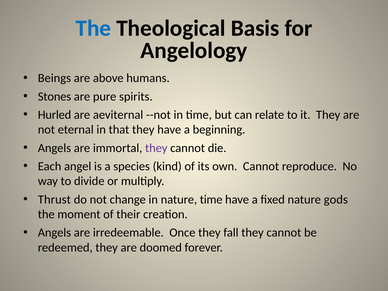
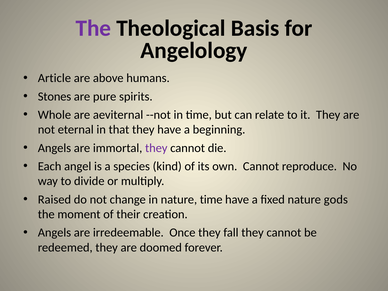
The colour: blue -> purple (93, 28)
Beings: Beings -> Article (54, 78)
Hurled: Hurled -> Whole (54, 115)
Thrust: Thrust -> Raised (54, 199)
